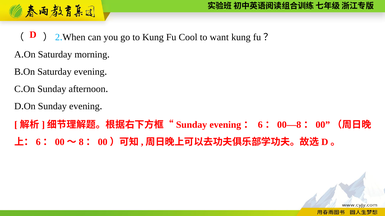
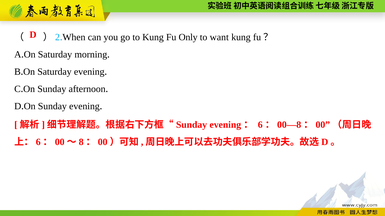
Cool: Cool -> Only (188, 37)
